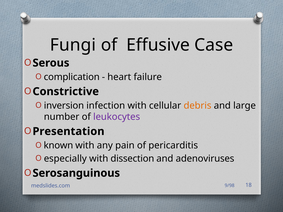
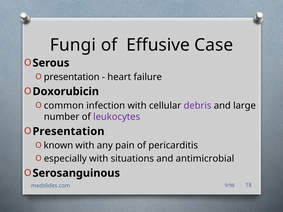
complication: complication -> presentation (72, 77)
Constrictive: Constrictive -> Doxorubicin (66, 92)
inversion: inversion -> common (64, 106)
debris colour: orange -> purple (197, 106)
dissection: dissection -> situations (132, 159)
adenoviruses: adenoviruses -> antimicrobial (205, 159)
